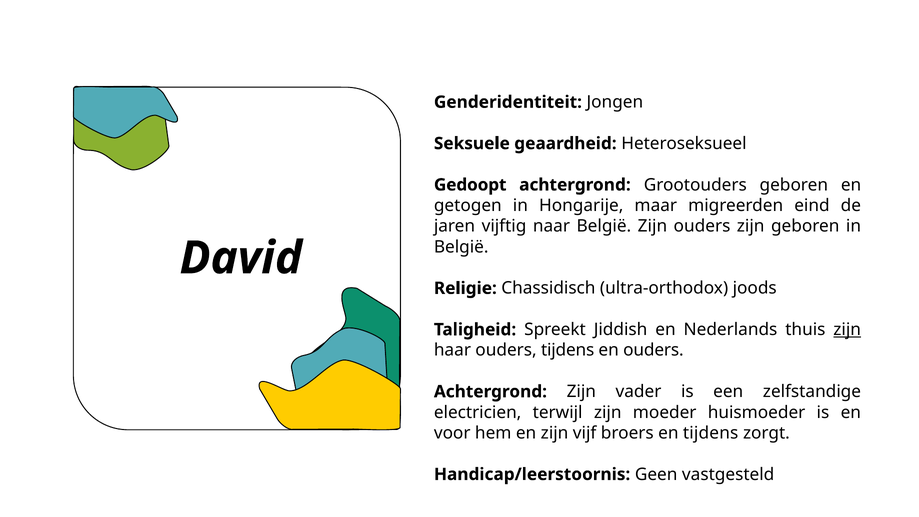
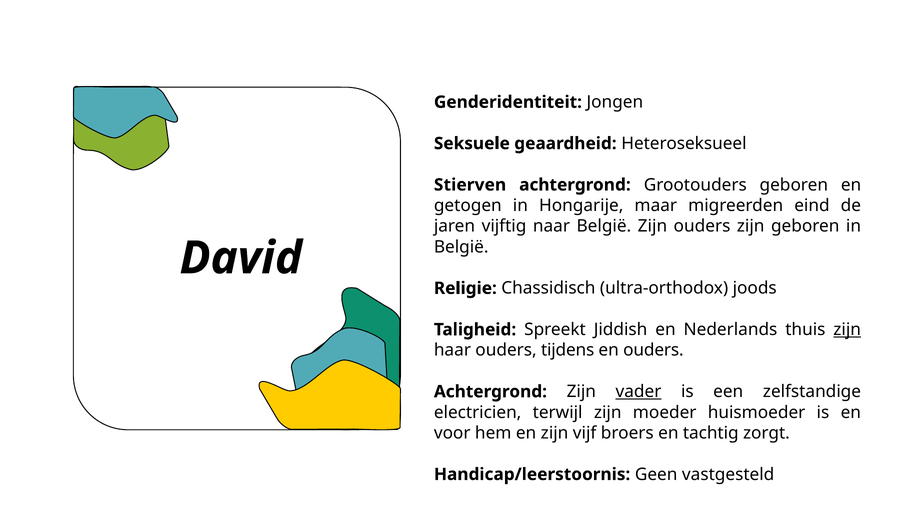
Gedoopt: Gedoopt -> Stierven (470, 185)
vader underline: none -> present (638, 392)
en tijdens: tijdens -> tachtig (711, 433)
